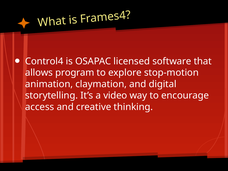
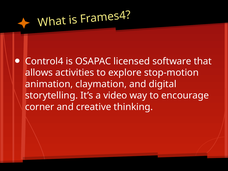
program: program -> activities (75, 73)
access: access -> corner (40, 107)
